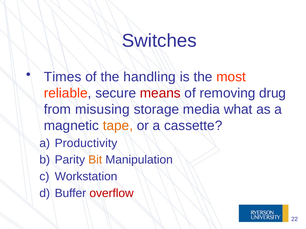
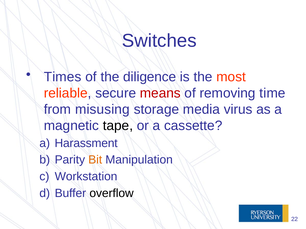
handling: handling -> diligence (150, 77)
drug: drug -> time (272, 93)
what: what -> virus (238, 110)
tape colour: orange -> black (118, 126)
Productivity: Productivity -> Harassment (86, 143)
overflow colour: red -> black (112, 194)
